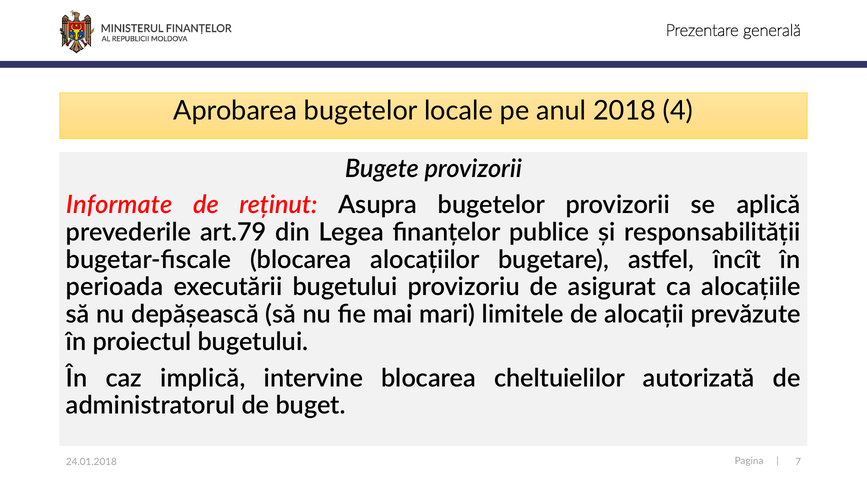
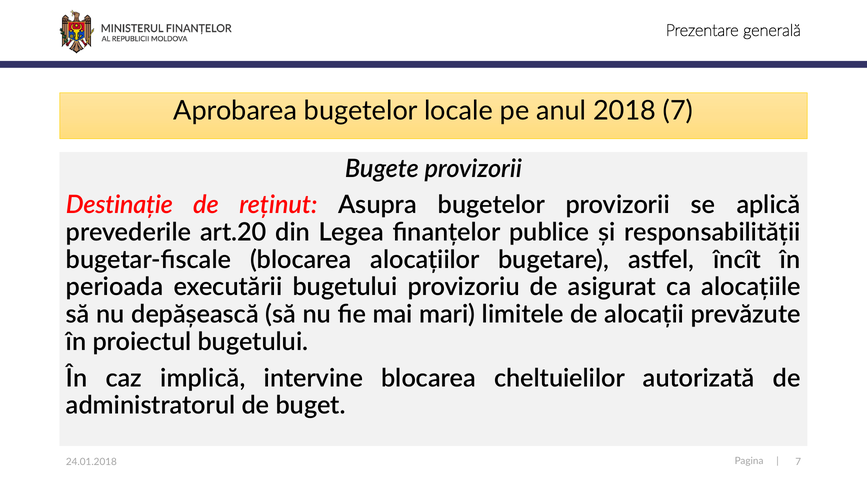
2018 4: 4 -> 7 (678, 111)
Informate: Informate -> Destinație (119, 205)
art.79: art.79 -> art.20 (233, 232)
